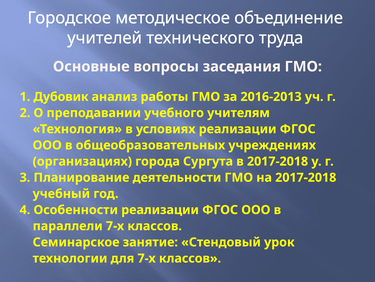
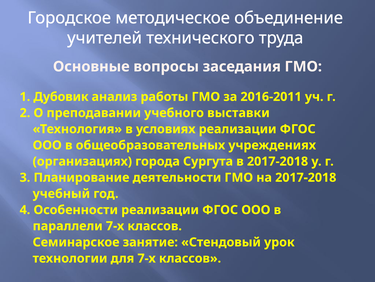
2016-2013: 2016-2013 -> 2016-2011 (271, 97)
учителям: учителям -> выставки (238, 113)
